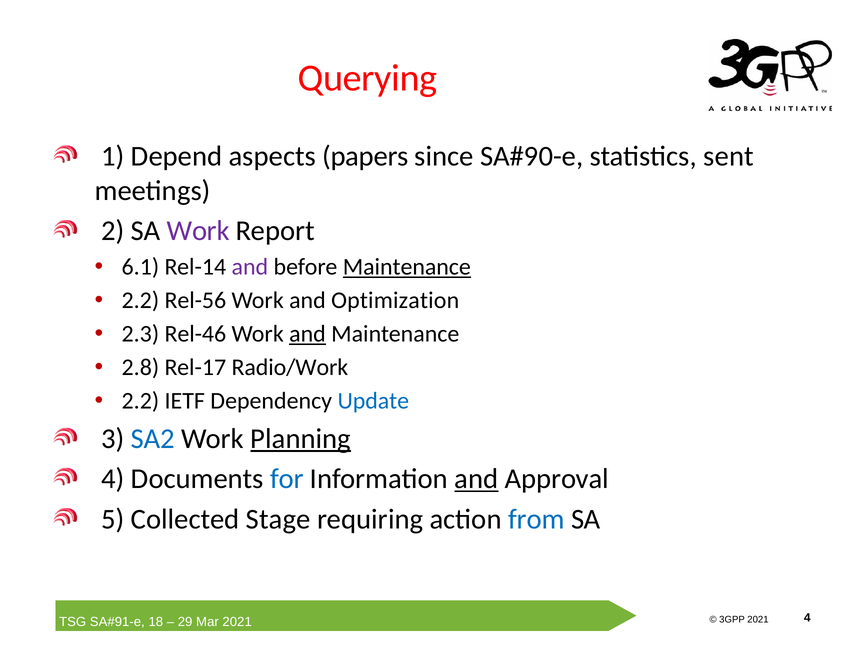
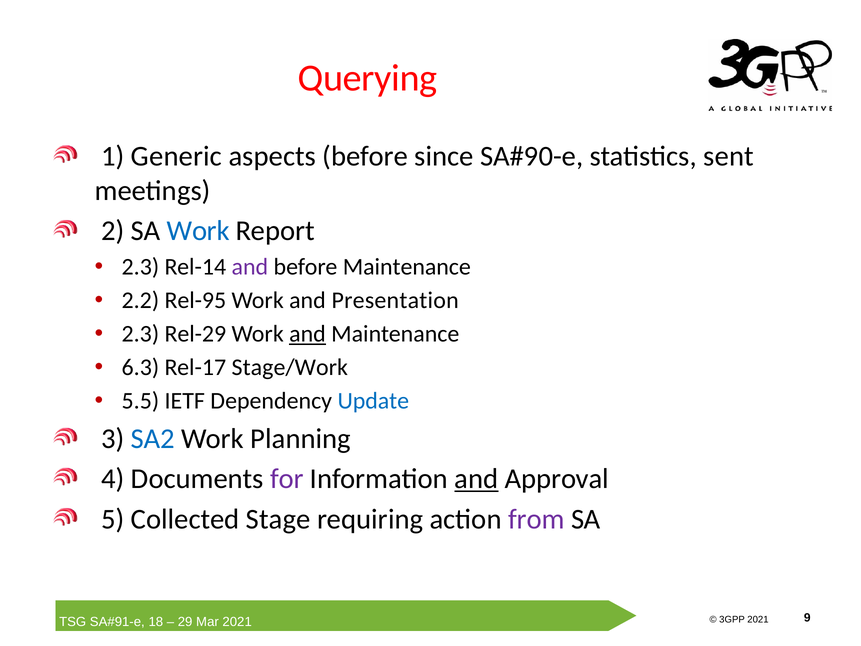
Depend: Depend -> Generic (176, 156)
aspects papers: papers -> before (365, 156)
Work colour: purple -> blue (198, 231)
6.1: 6.1 -> 2.3 (140, 267)
Maintenance underline: present -> none (407, 267)
Rel-56: Rel-56 -> Rel-95 (195, 300)
Optimization: Optimization -> Presentation (395, 300)
Rel-46: Rel-46 -> Rel-29 (195, 334)
2.8: 2.8 -> 6.3 (140, 367)
Radio/Work: Radio/Work -> Stage/Work (290, 367)
2.2: 2.2 -> 5.5 (140, 401)
Planning underline: present -> none (301, 439)
for colour: blue -> purple (287, 479)
from colour: blue -> purple (536, 519)
4: 4 -> 9 (807, 617)
